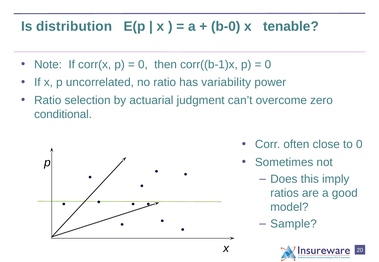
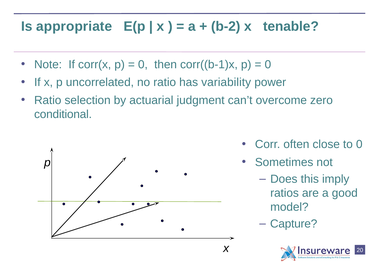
distribution: distribution -> appropriate (74, 27)
b-0: b-0 -> b-2 (226, 27)
Sample: Sample -> Capture (294, 224)
